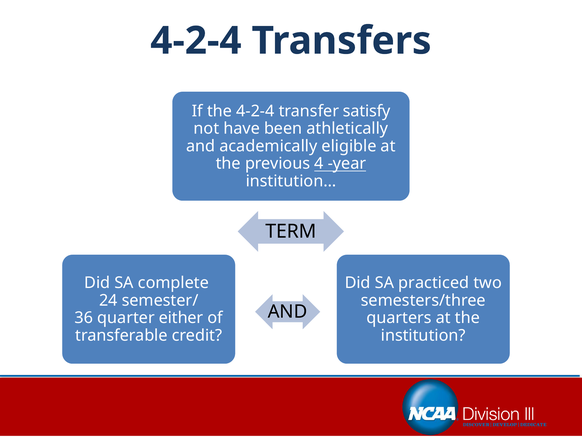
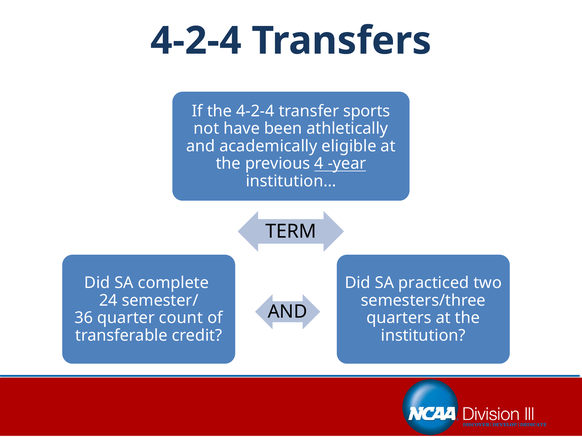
satisfy: satisfy -> sports (367, 111)
either: either -> count (181, 317)
